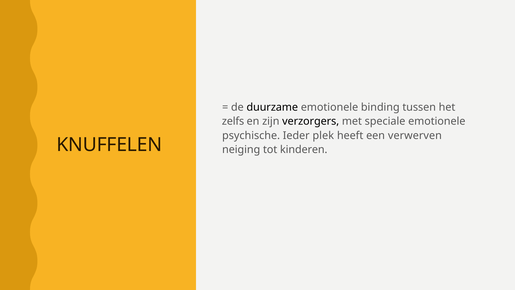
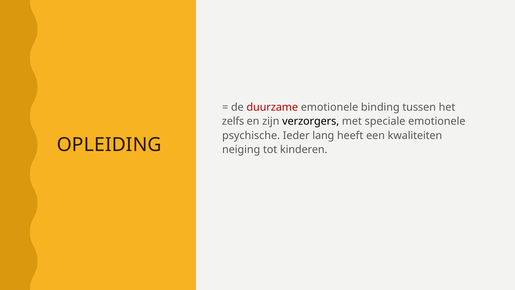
duurzame colour: black -> red (272, 107)
plek: plek -> lang (323, 135)
verwerven: verwerven -> kwaliteiten (415, 135)
KNUFFELEN: KNUFFELEN -> OPLEIDING (109, 145)
